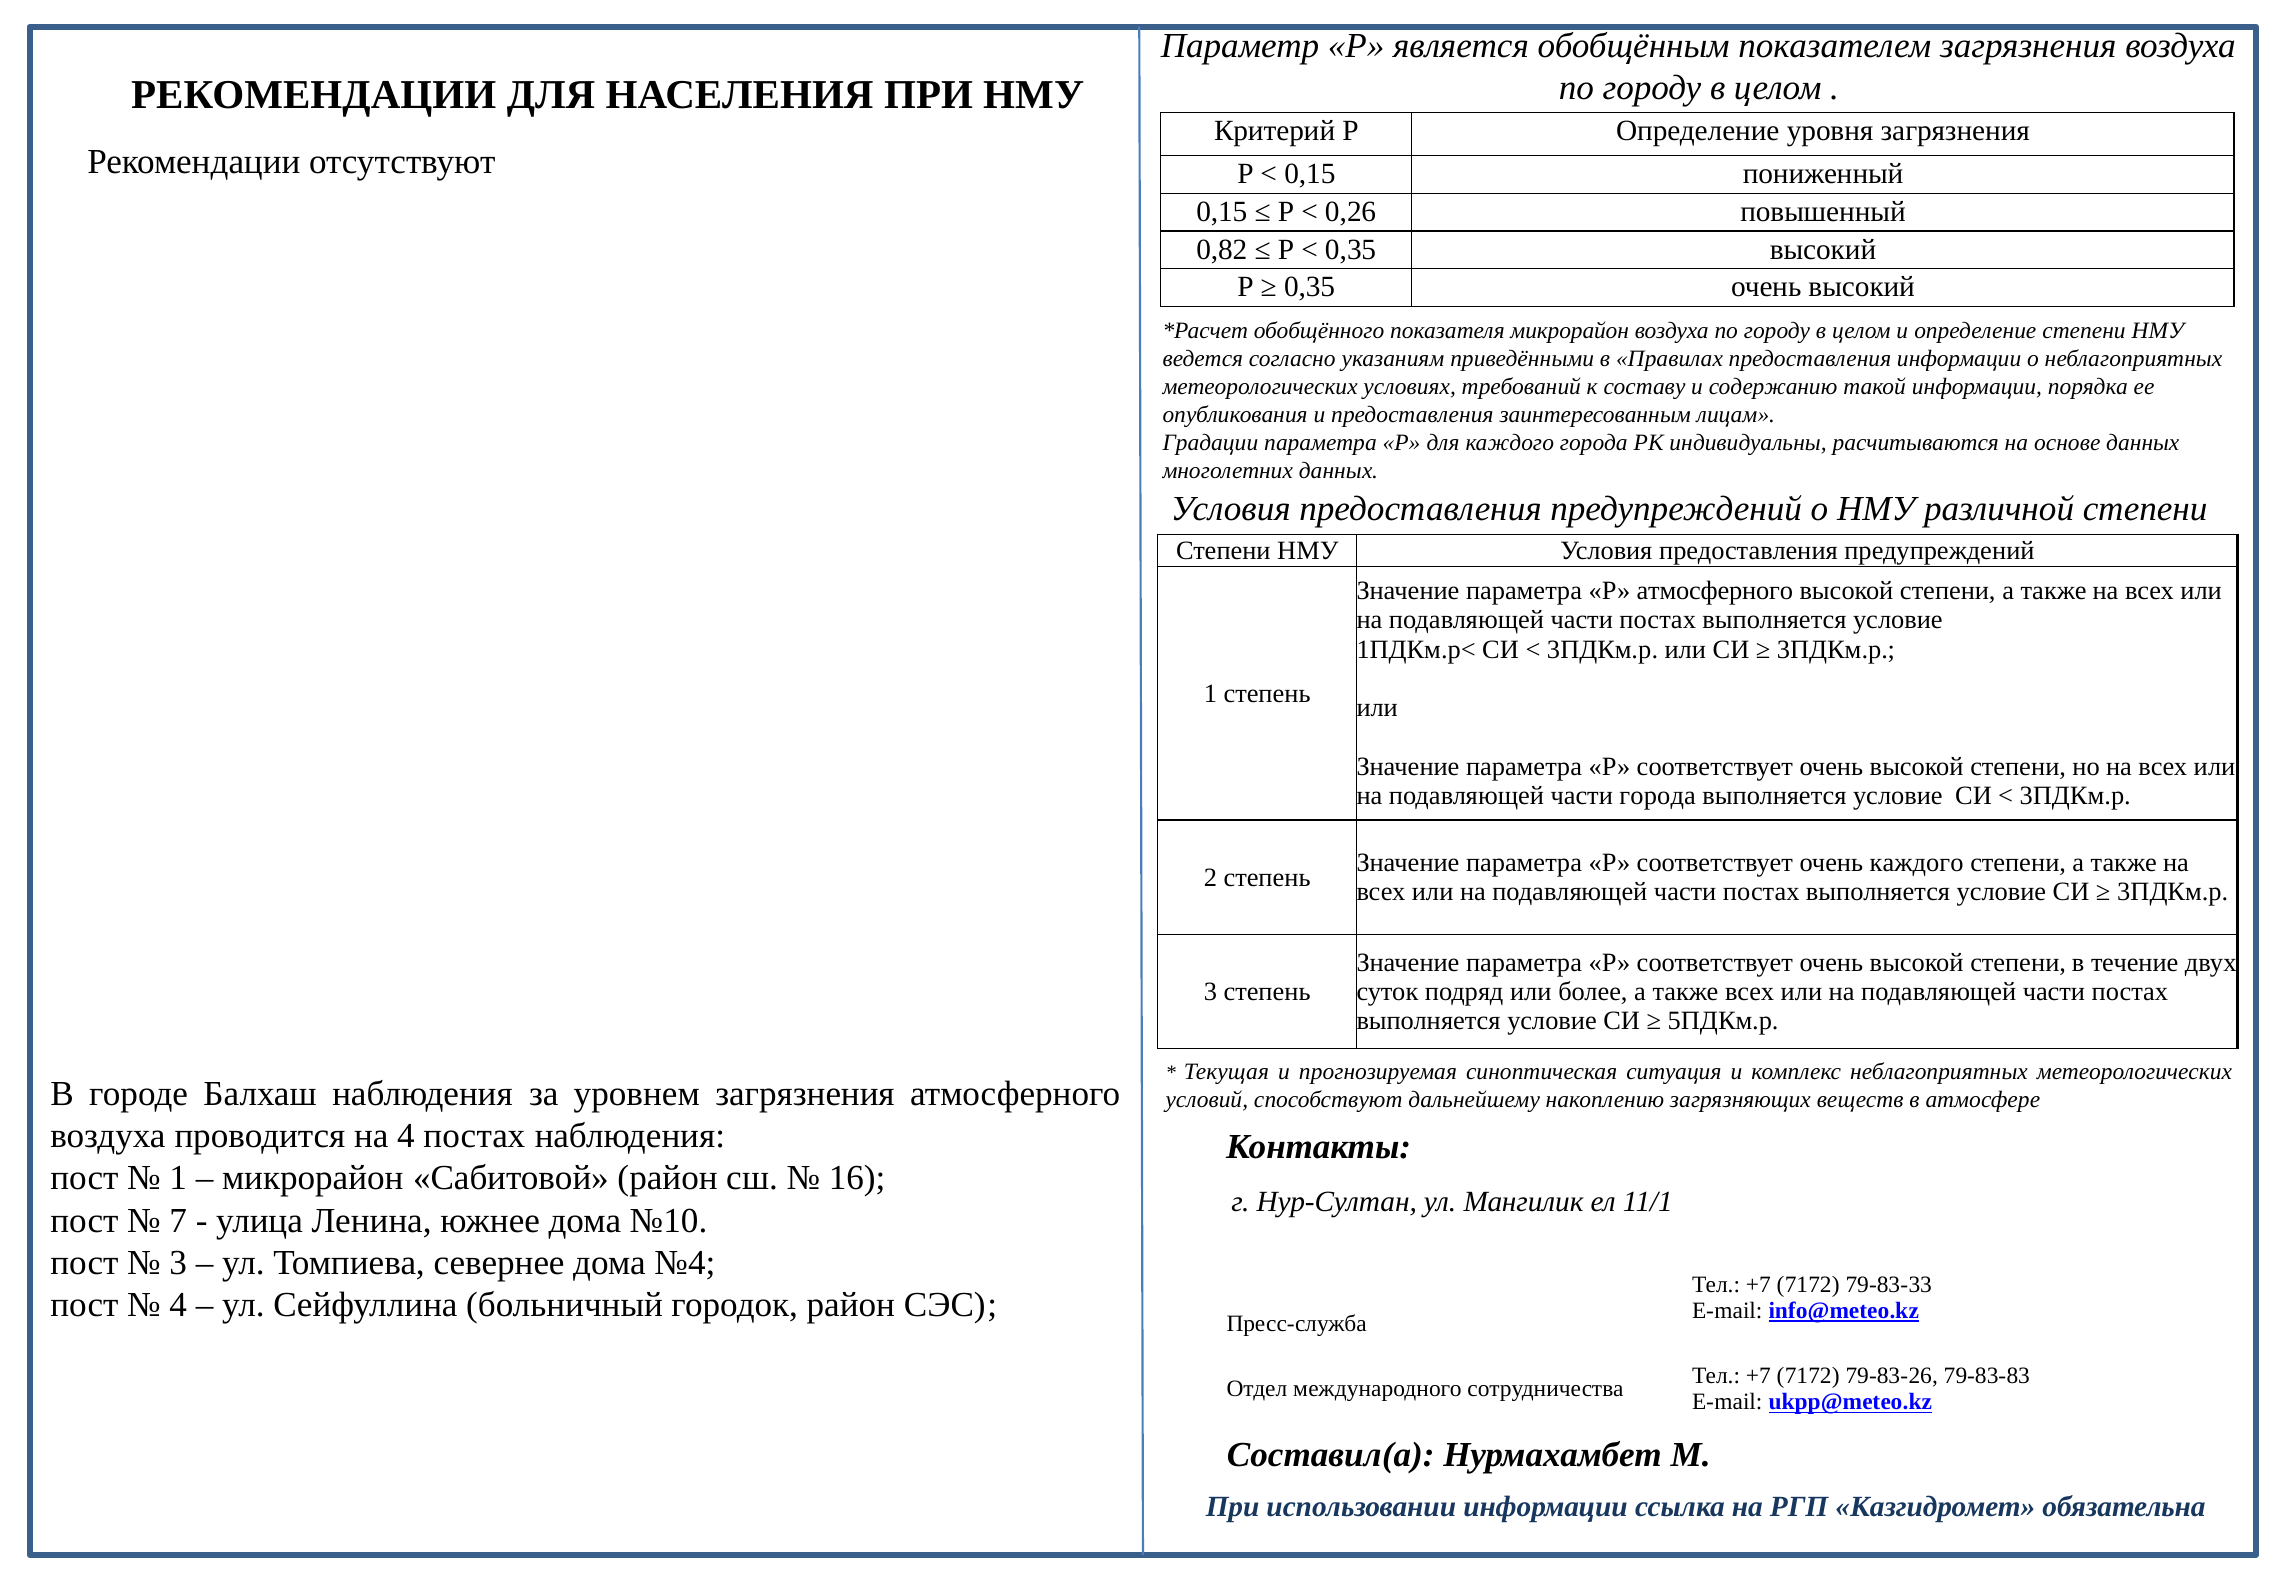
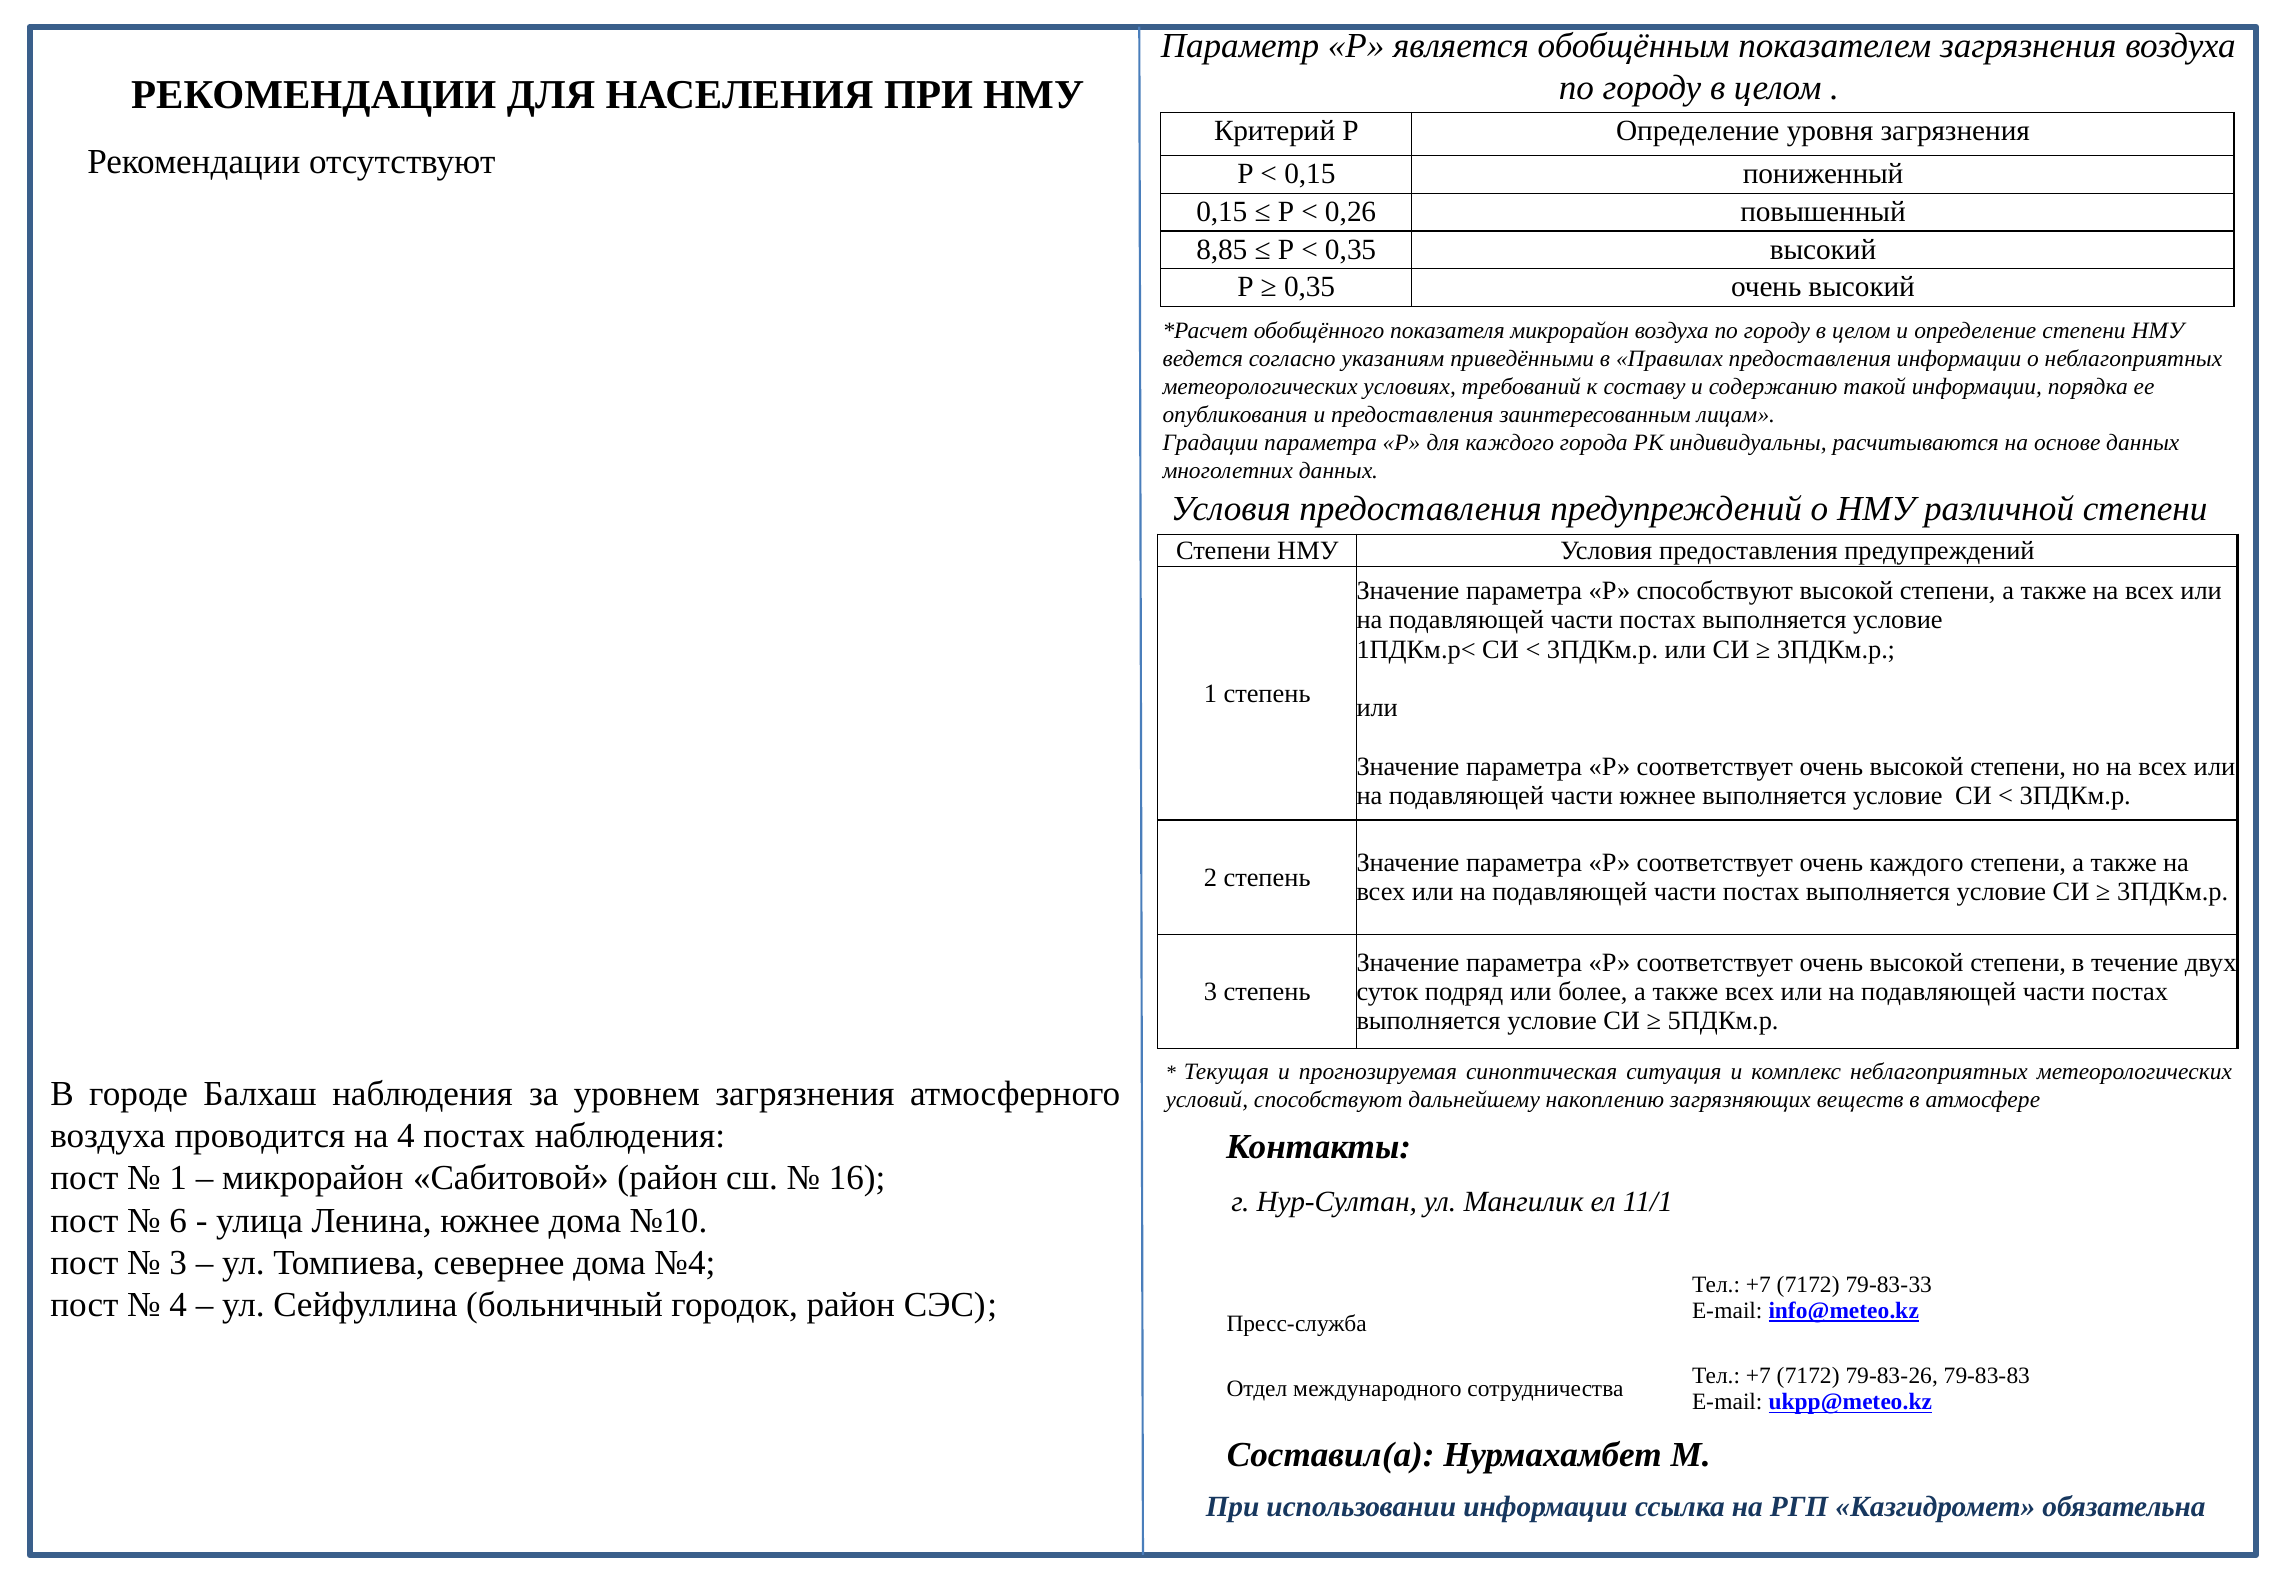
0,82: 0,82 -> 8,85 (1222, 250)
Р атмосферного: атмосферного -> способствуют (1715, 591)
части города: города -> южнее (1658, 796)
7: 7 -> 6 (178, 1221)
